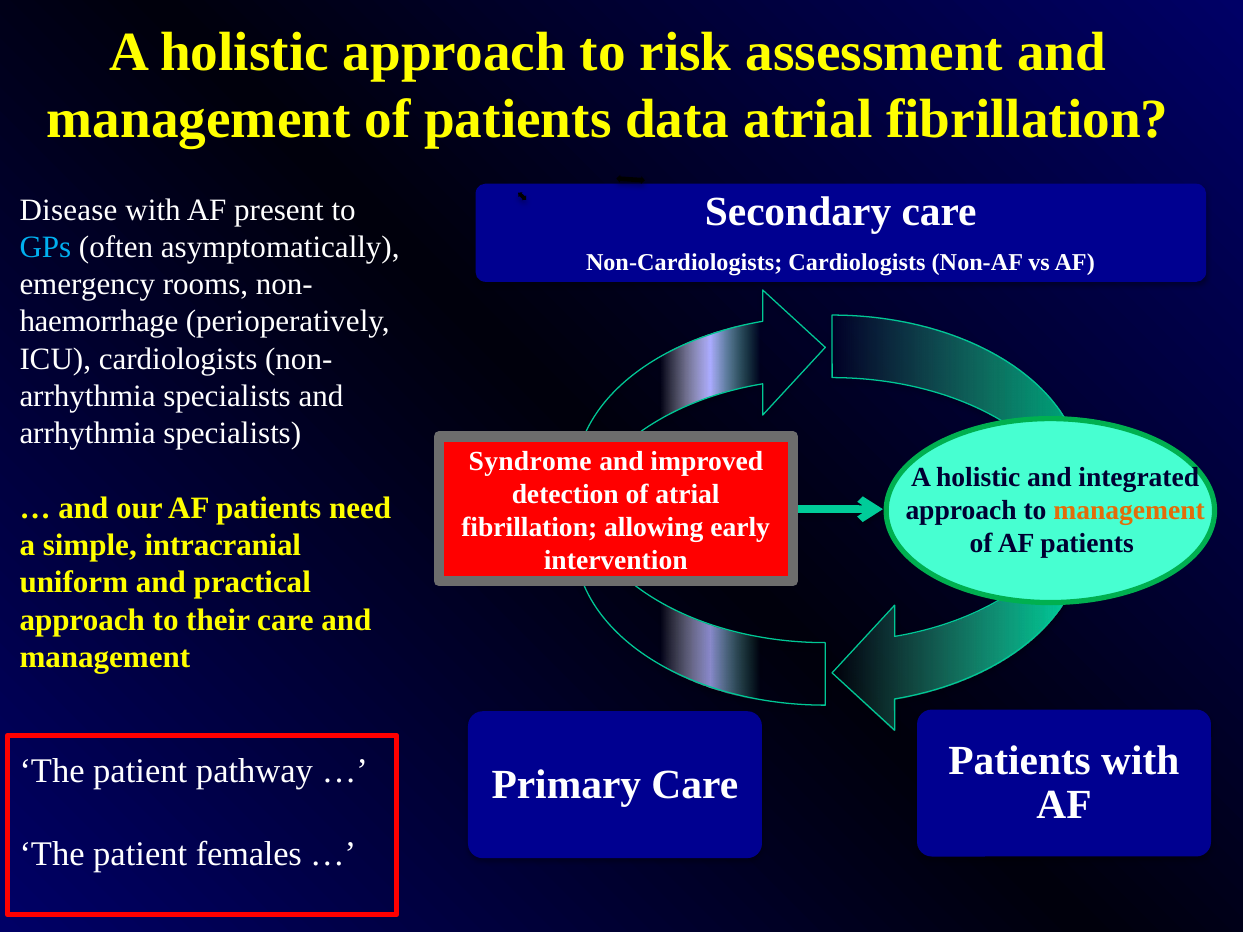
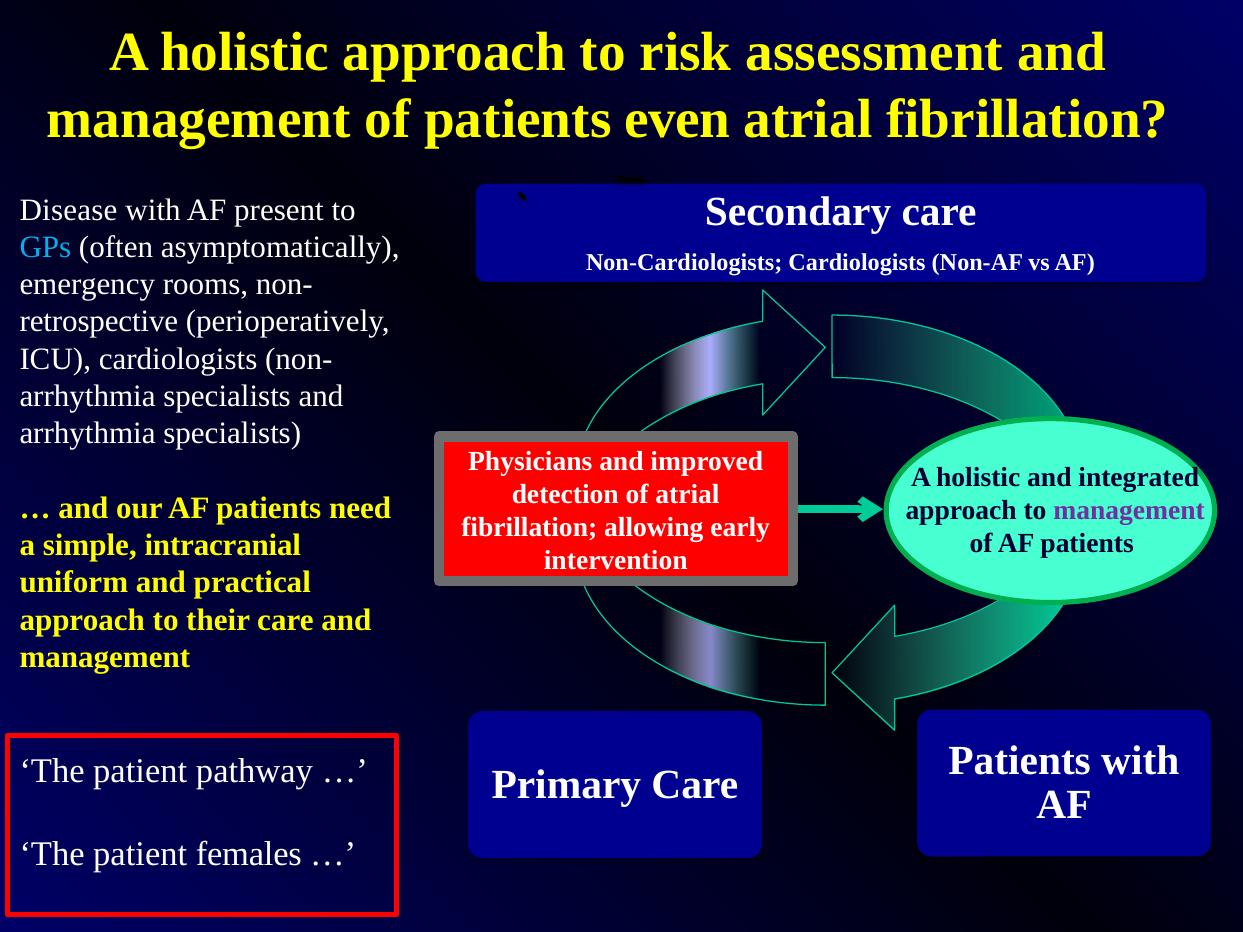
data: data -> even (678, 119)
haemorrhage: haemorrhage -> retrospective (99, 322)
Syndrome: Syndrome -> Physicians (530, 461)
management colour: orange -> purple (1129, 511)
